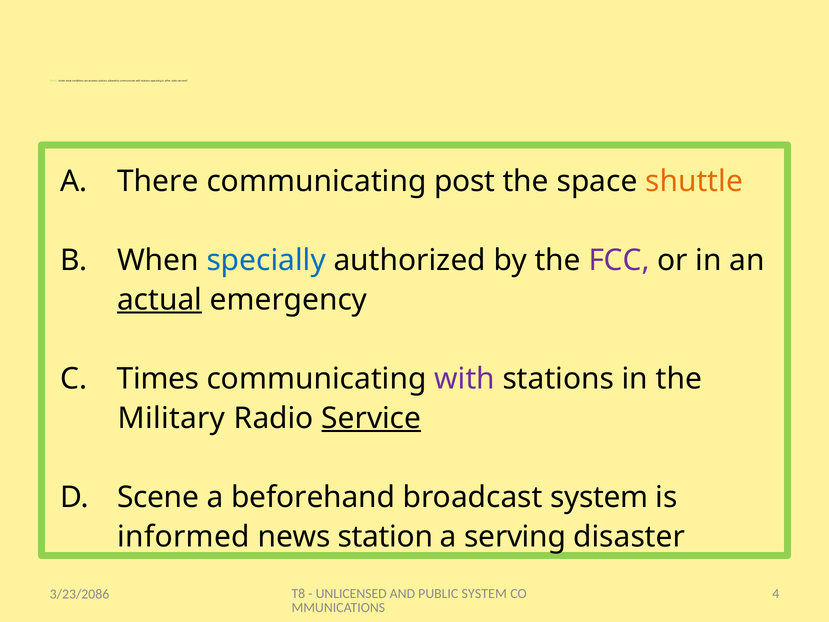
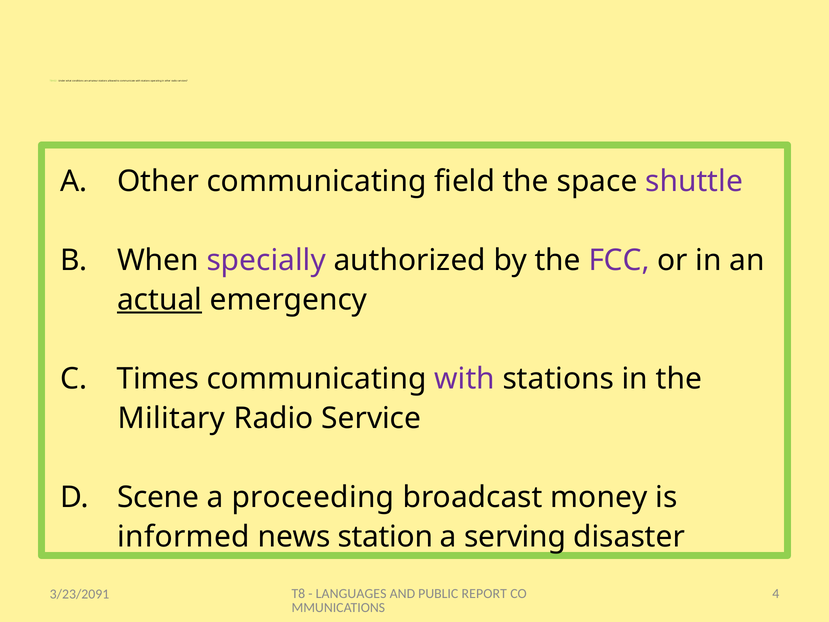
A There: There -> Other (158, 181)
post: post -> field (465, 181)
shuttle colour: orange -> purple (694, 181)
specially colour: blue -> purple (266, 260)
Service underline: present -> none (371, 418)
beforehand: beforehand -> proceeding (313, 497)
broadcast system: system -> money (599, 497)
UNLICENSED: UNLICENSED -> LANGUAGES (351, 594)
PUBLIC SYSTEM: SYSTEM -> REPORT (484, 594)
3/23/2086: 3/23/2086 -> 3/23/2091 (80, 594)
